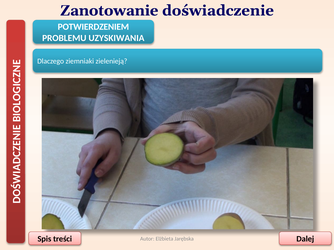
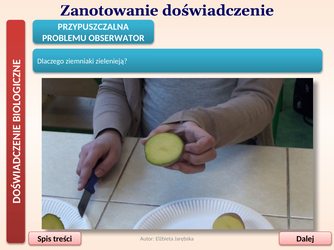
POTWIERDZENIEM: POTWIERDZENIEM -> PRZYPUSZCZALNA (93, 27)
UZYSKIWANIA: UZYSKIWANIA -> OBSERWATOR (116, 38)
